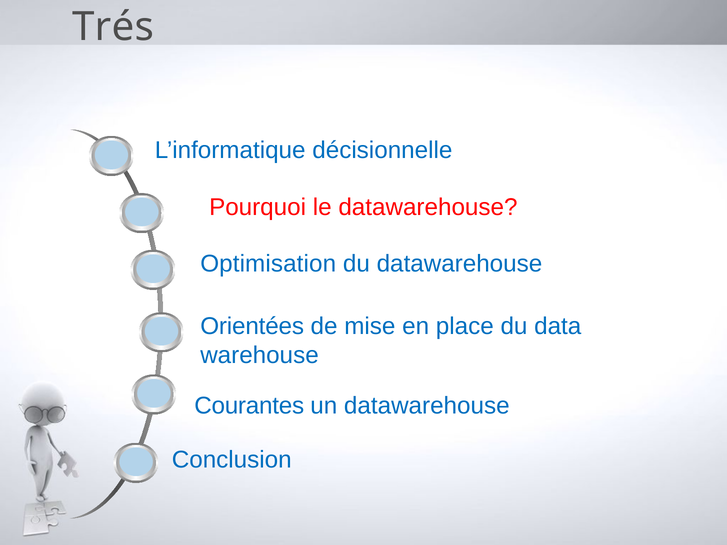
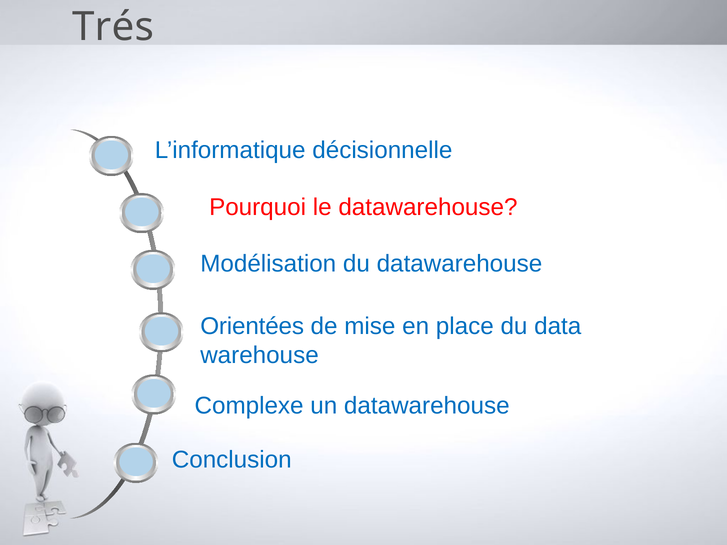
Optimisation: Optimisation -> Modélisation (268, 264)
Courantes: Courantes -> Complexe (249, 406)
